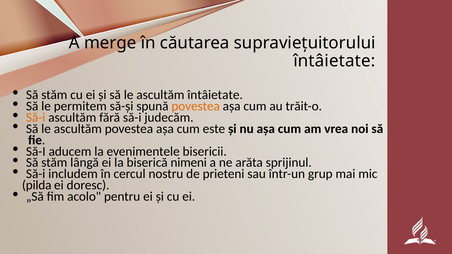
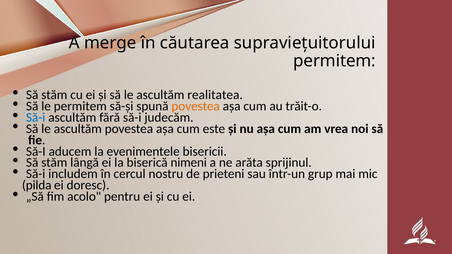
întâietate: întâietate -> permitem (335, 61)
ascultăm întâietate: întâietate -> realitatea (215, 95)
Să-i colour: orange -> blue (36, 118)
